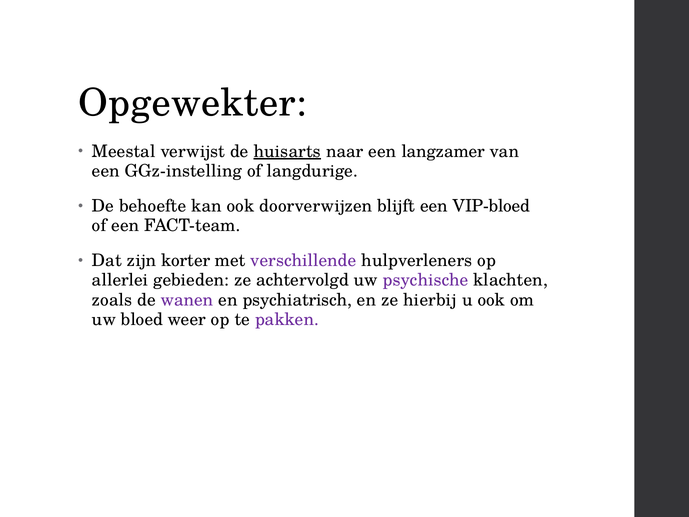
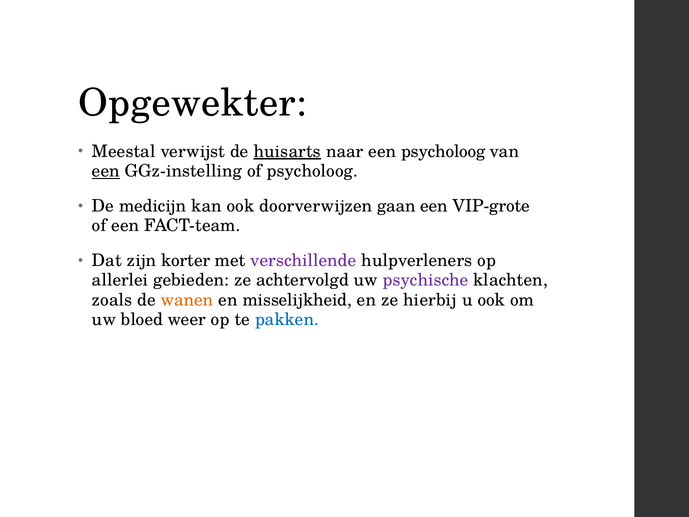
een langzamer: langzamer -> psycholoog (443, 151)
een underline: none -> present (106, 171)
of langdurige: langdurige -> psycholoog (312, 171)
behoefte: behoefte -> medicijn (153, 206)
blijft: blijft -> gaan (396, 206)
VIP-bloed: VIP-bloed -> VIP-grote (491, 206)
wanen colour: purple -> orange (187, 300)
psychiatrisch: psychiatrisch -> misselijkheid (297, 300)
pakken colour: purple -> blue (287, 319)
